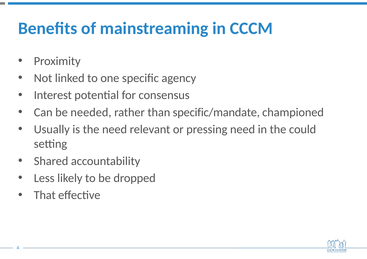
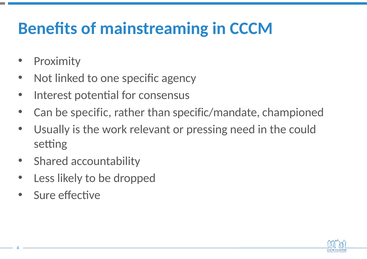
be needed: needed -> specific (91, 112)
the need: need -> work (115, 130)
That: That -> Sure (45, 196)
